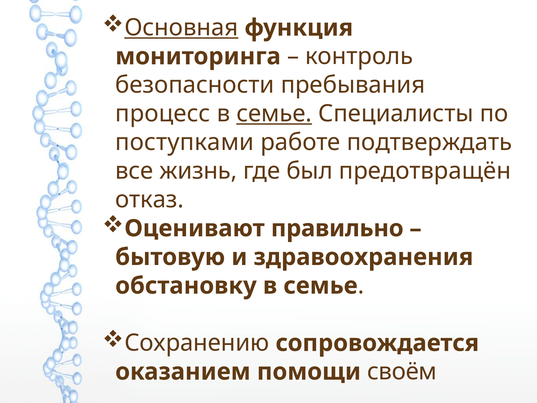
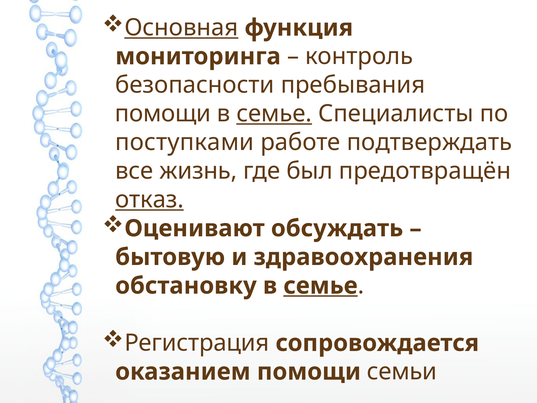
процесс: процесс -> помощи (163, 114)
отказ underline: none -> present (150, 200)
правильно: правильно -> обсуждать (337, 228)
семье underline: none -> present (321, 286)
Сохранению: Сохранению -> Регистрация (197, 343)
своём: своём -> семьи (402, 372)
